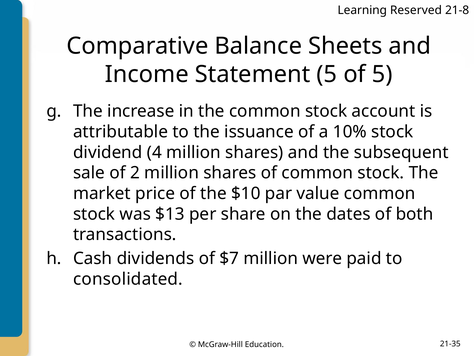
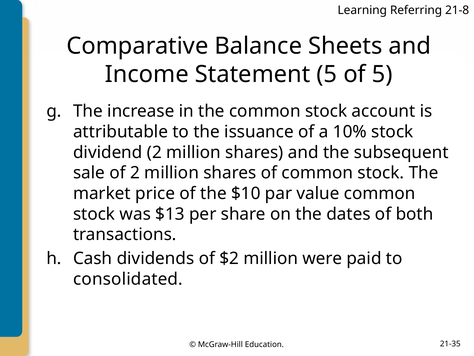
Reserved: Reserved -> Referring (416, 10)
dividend 4: 4 -> 2 (154, 152)
$7: $7 -> $2 (229, 258)
